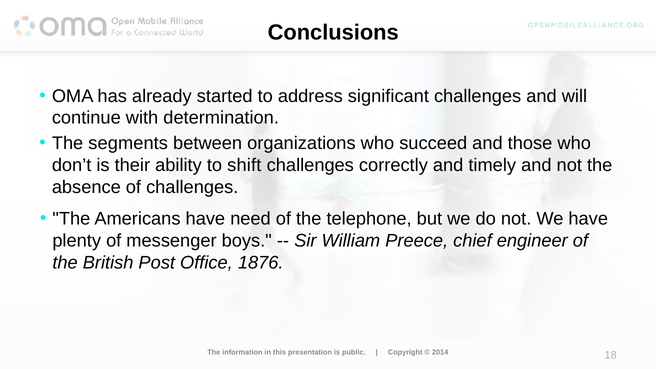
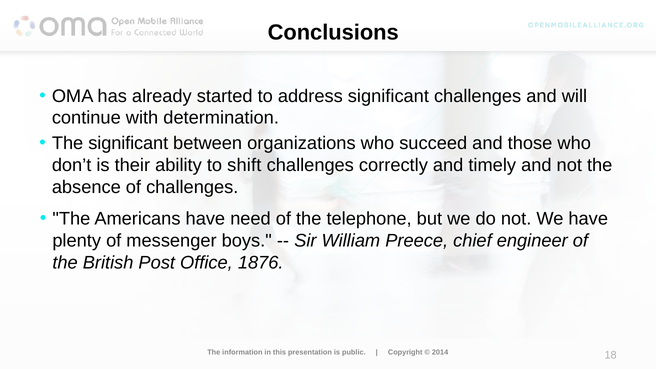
The segments: segments -> significant (128, 143)
